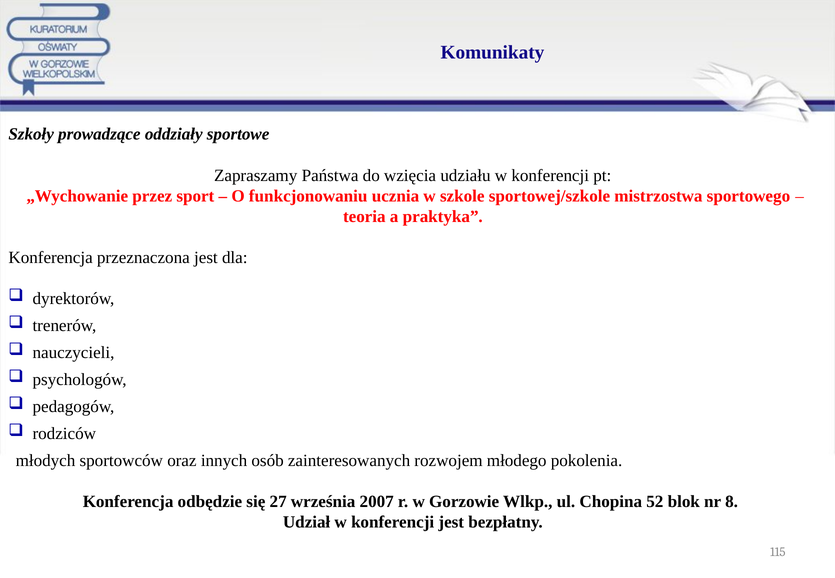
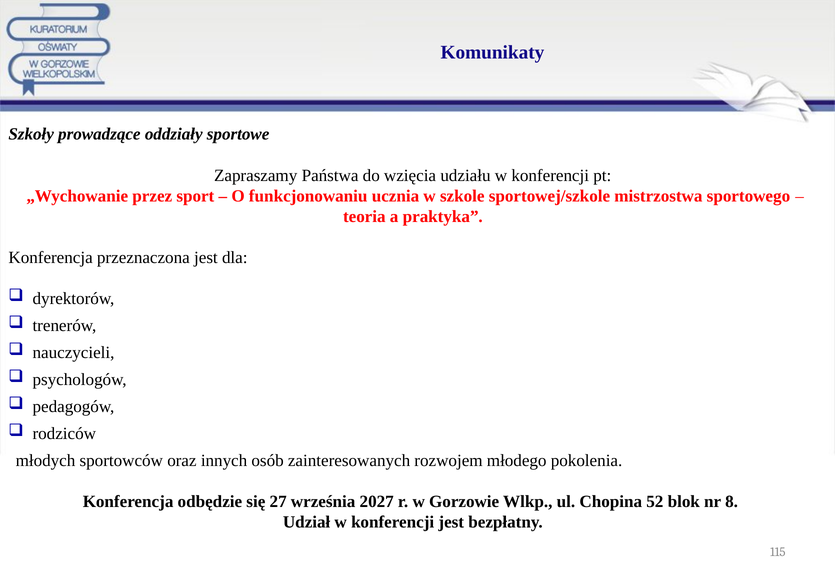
2007: 2007 -> 2027 (377, 502)
